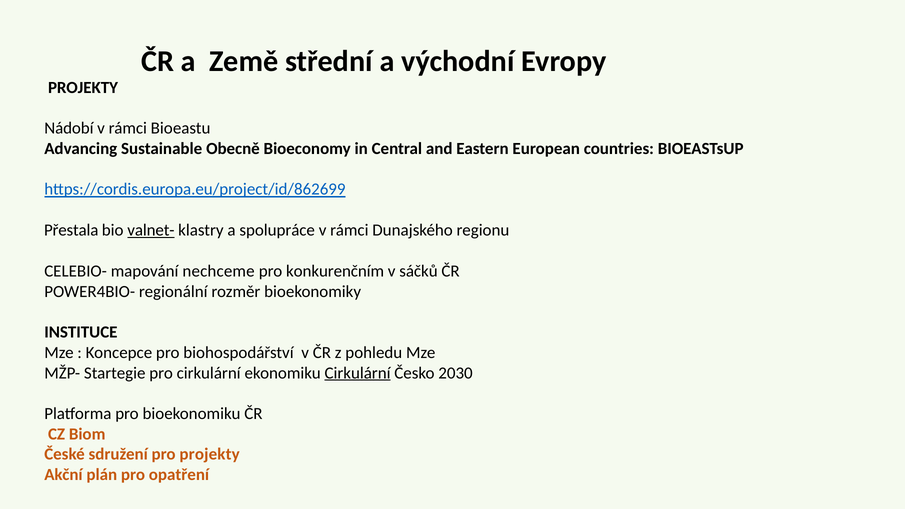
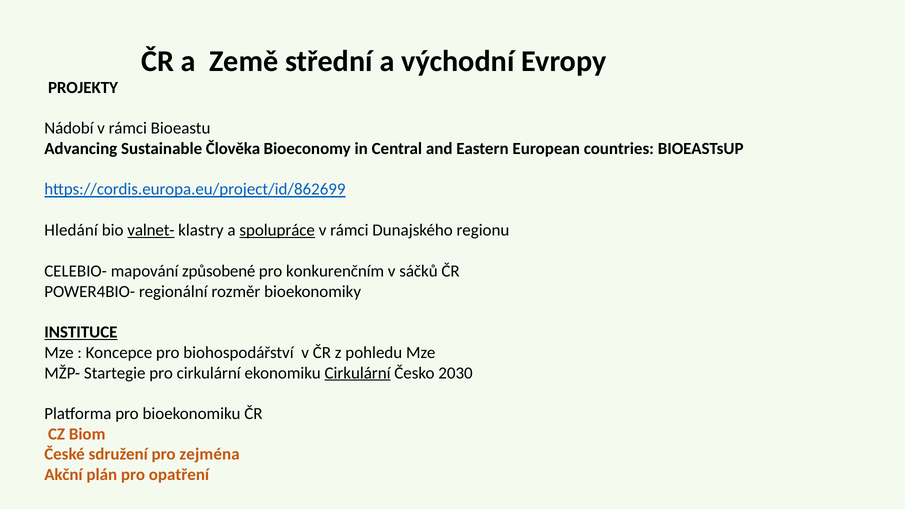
Obecně: Obecně -> Člověka (233, 149)
Přestala: Přestala -> Hledání (71, 230)
spolupráce underline: none -> present (277, 230)
nechceme: nechceme -> způsobené (219, 271)
INSTITUCE underline: none -> present (81, 332)
pro projekty: projekty -> zejména (210, 454)
